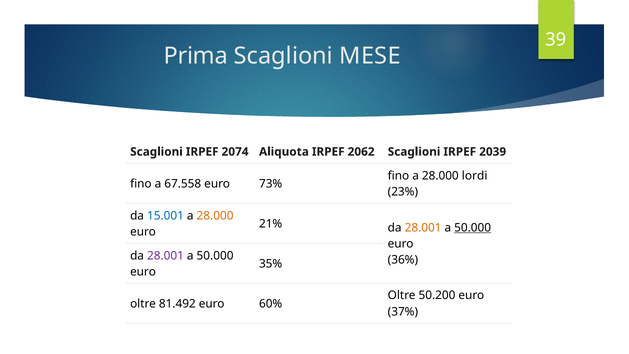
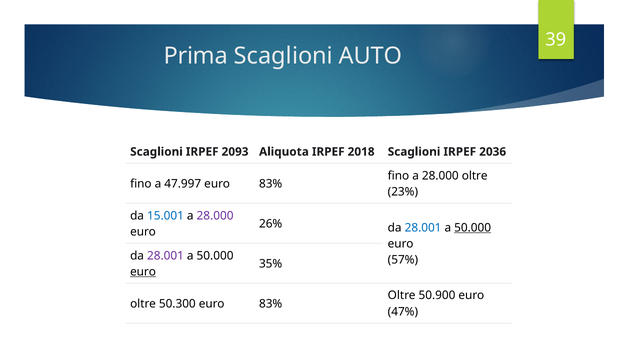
MESE: MESE -> AUTO (370, 56)
2074: 2074 -> 2093 (235, 152)
2062: 2062 -> 2018 (361, 152)
2039: 2039 -> 2036 (493, 152)
28.000 lordi: lordi -> oltre (475, 176)
67.558: 67.558 -> 47.997 (183, 184)
73%: 73% -> 83% (271, 184)
28.000 colour: orange -> purple (215, 216)
21%: 21% -> 26% (271, 224)
28.001 colour: orange -> blue (423, 228)
36%: 36% -> 57% (403, 260)
euro underline: none -> present (143, 272)
50.200: 50.200 -> 50.900 (437, 295)
81.492: 81.492 -> 50.300 (177, 303)
60%: 60% -> 83% (271, 303)
37%: 37% -> 47% (403, 311)
